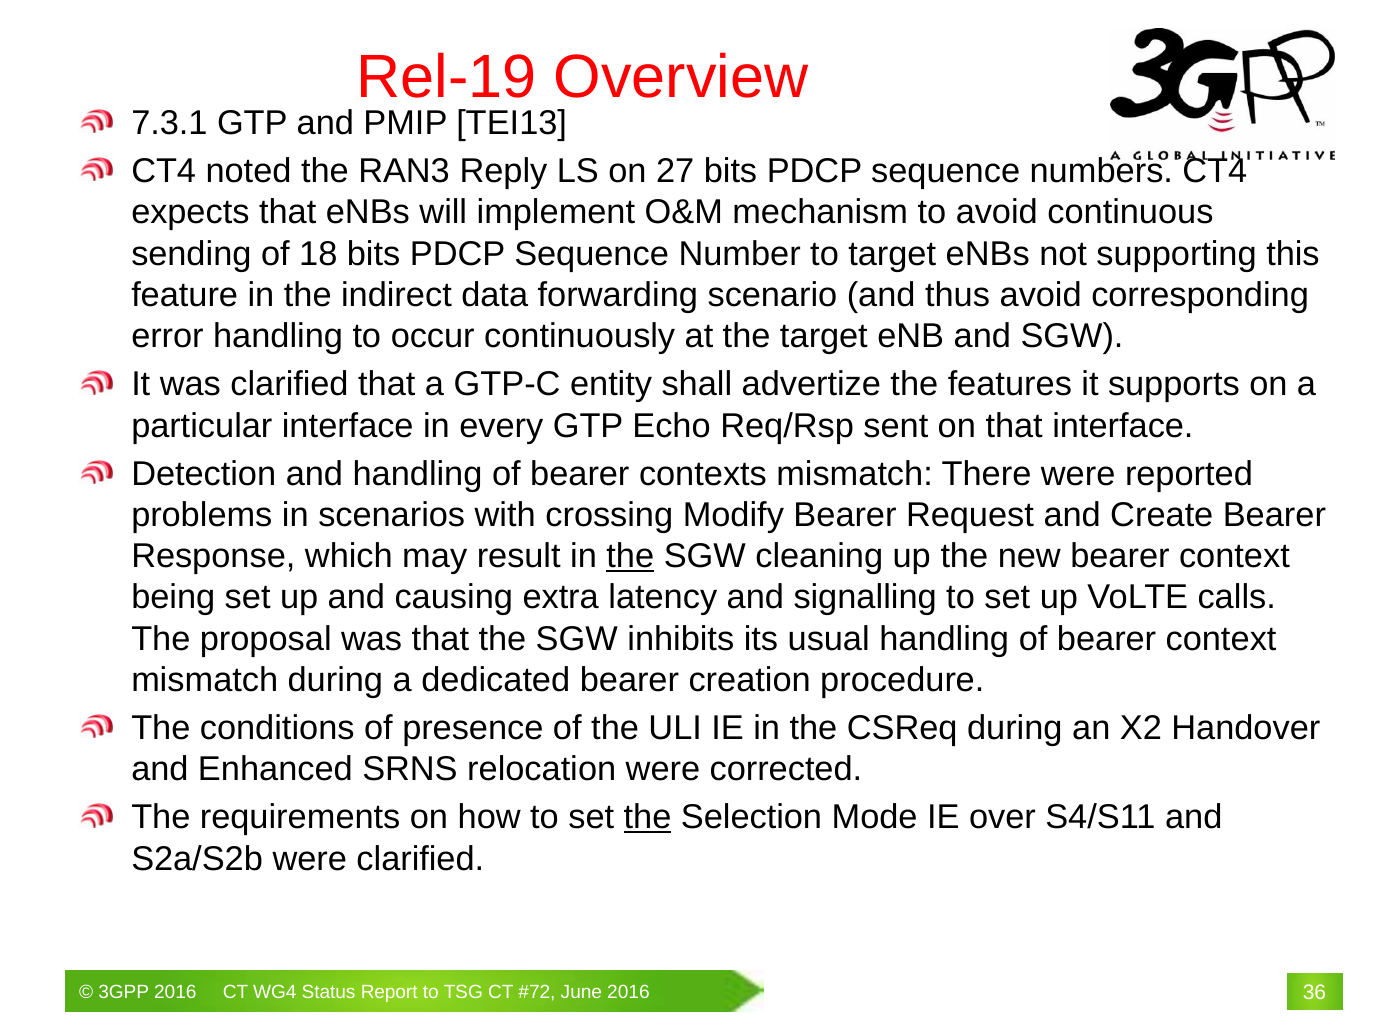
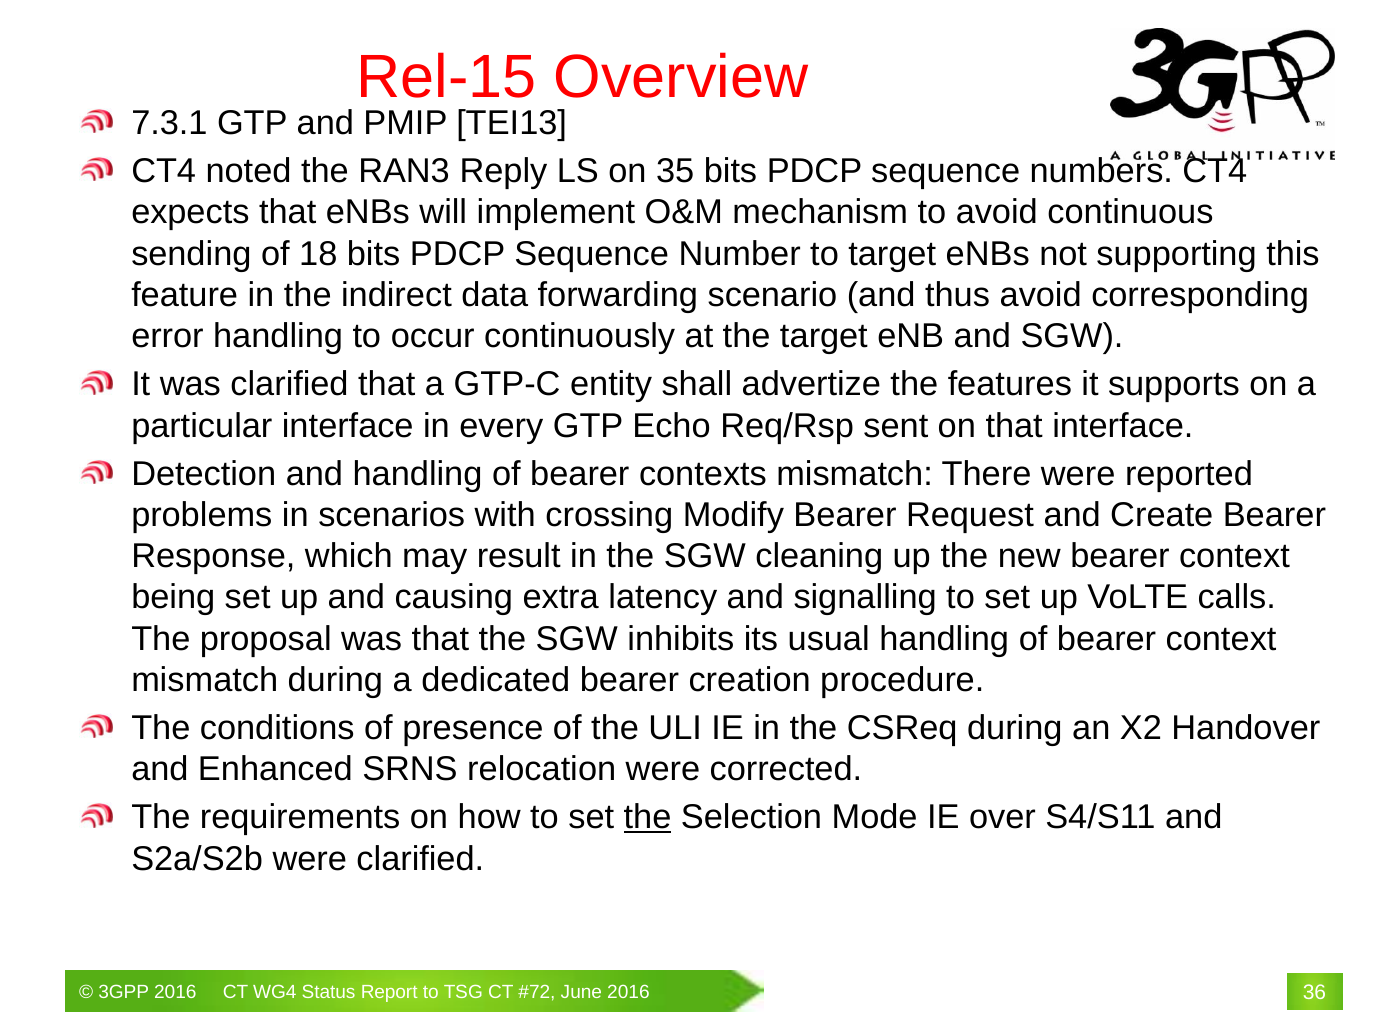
Rel-19: Rel-19 -> Rel-15 (447, 77)
27: 27 -> 35 (675, 171)
the underline: present -> none (630, 556)
